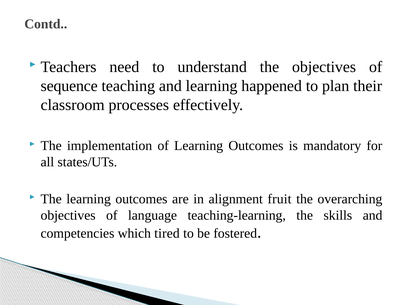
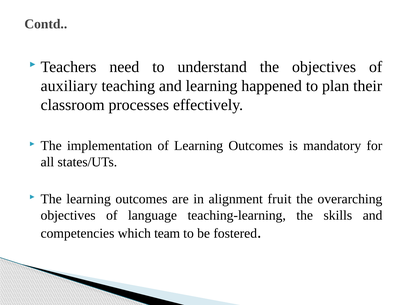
sequence: sequence -> auxiliary (69, 86)
tired: tired -> team (167, 234)
